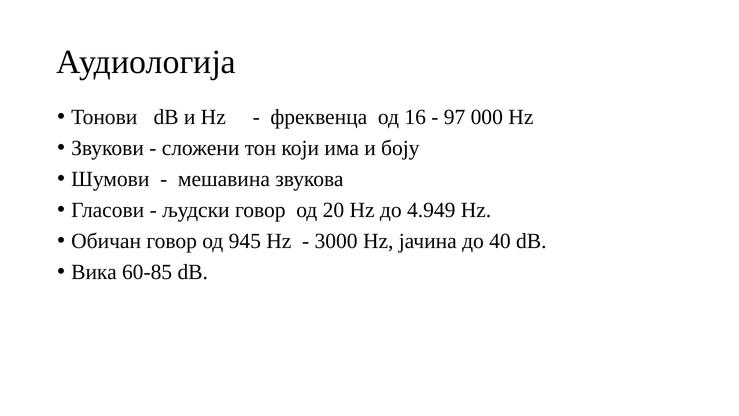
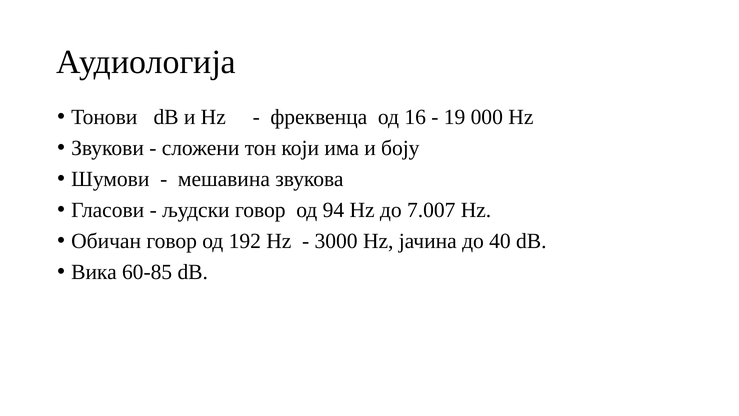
97: 97 -> 19 (455, 117)
20: 20 -> 94 (333, 210)
4.949: 4.949 -> 7.007 (431, 210)
945: 945 -> 192 (245, 241)
